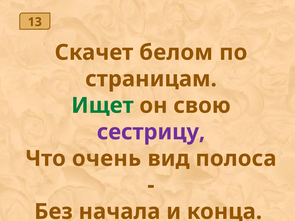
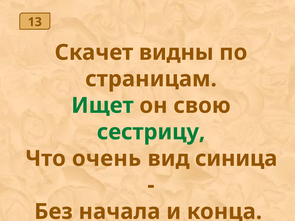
белом: белом -> видны (176, 53)
сестрицу colour: purple -> green (151, 132)
полоса: полоса -> синица (236, 159)
